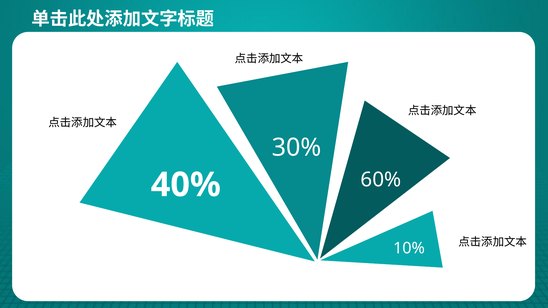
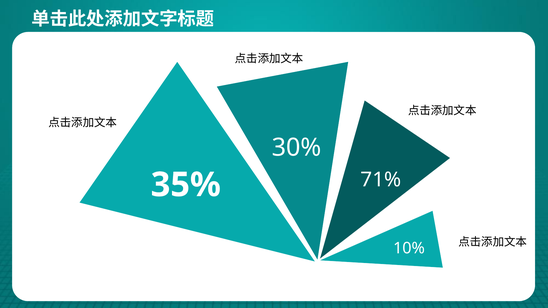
60%: 60% -> 71% (381, 180)
40%: 40% -> 35% (186, 185)
